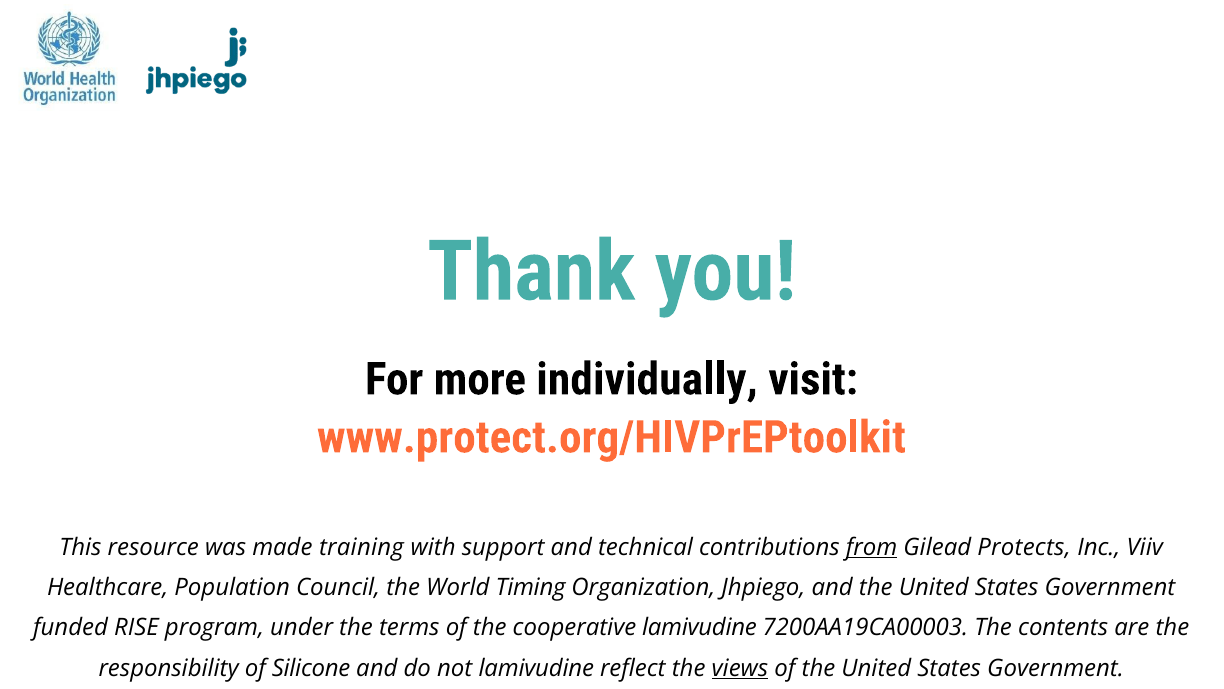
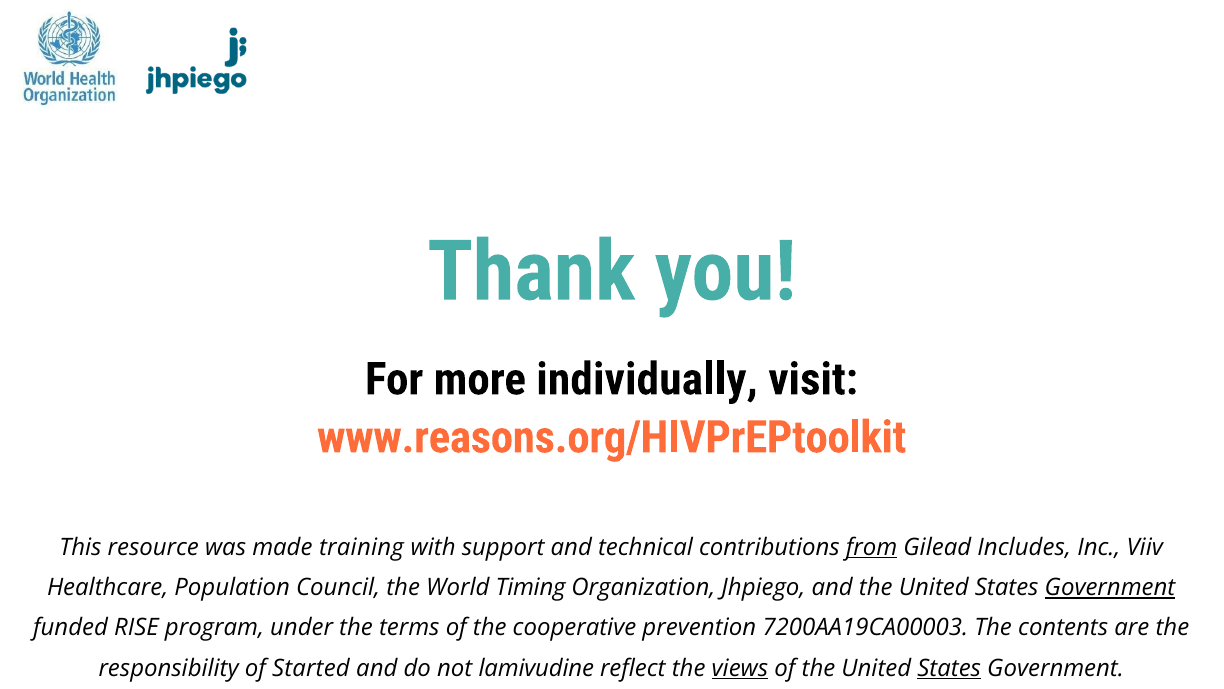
www.protect.org/HIVPrEPtoolkit: www.protect.org/HIVPrEPtoolkit -> www.reasons.org/HIVPrEPtoolkit (612, 437)
Protects: Protects -> Includes (1024, 547)
Government underline: none -> present (1110, 587)
cooperative lamivudine: lamivudine -> prevention (699, 628)
Silicone: Silicone -> Started (311, 668)
States underline: none -> present (949, 668)
